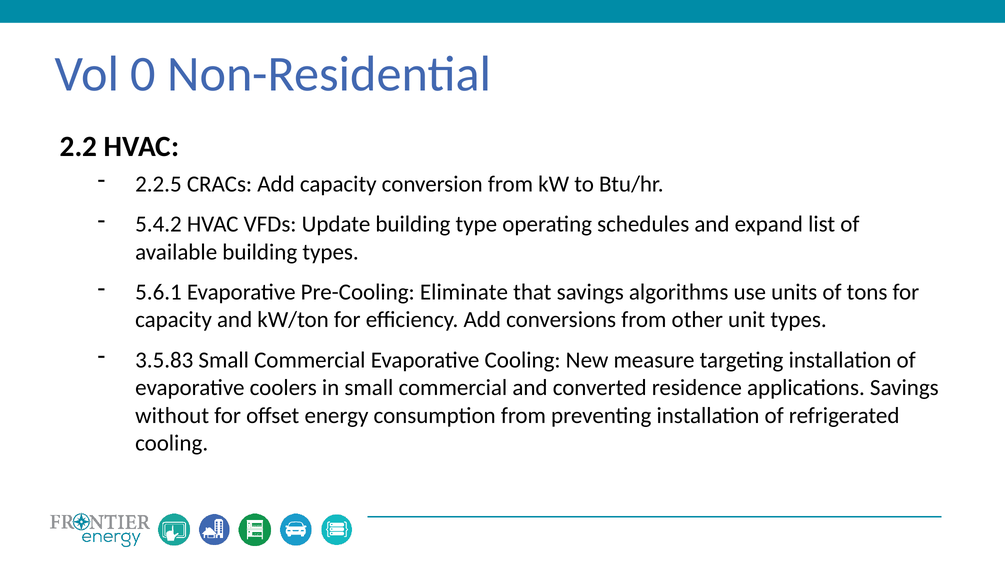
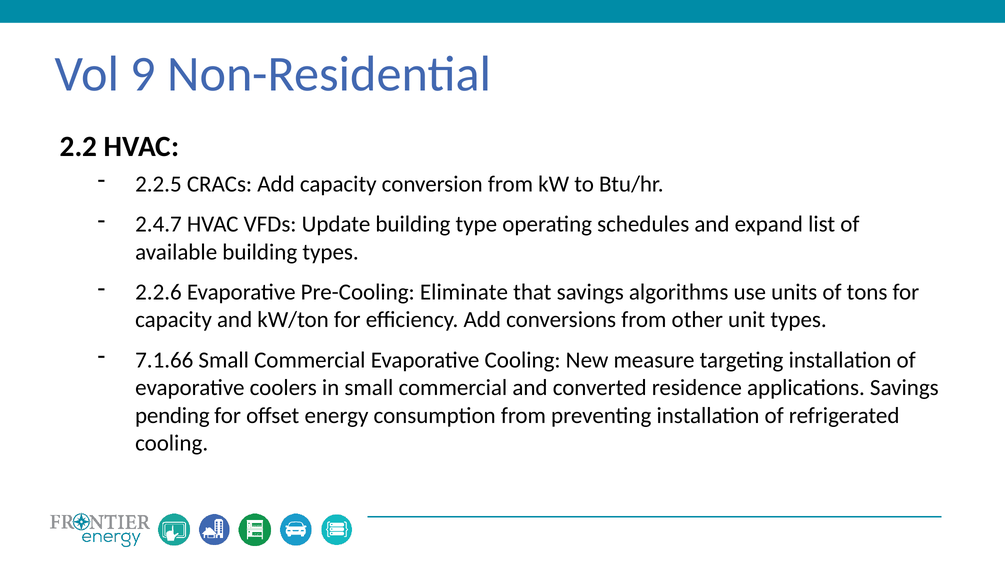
0: 0 -> 9 (143, 74)
5.4.2: 5.4.2 -> 2.4.7 (158, 224)
5.6.1: 5.6.1 -> 2.2.6 (158, 292)
3.5.83: 3.5.83 -> 7.1.66 (164, 360)
without: without -> pending (172, 415)
